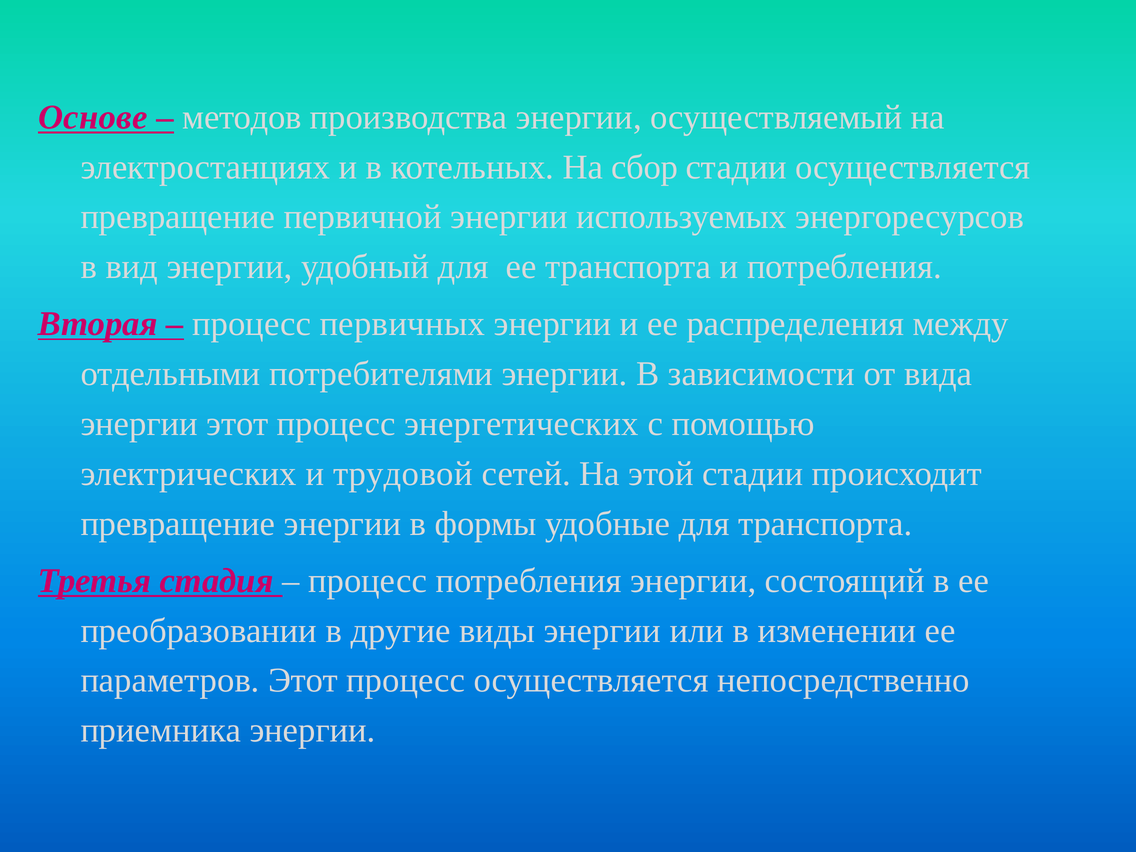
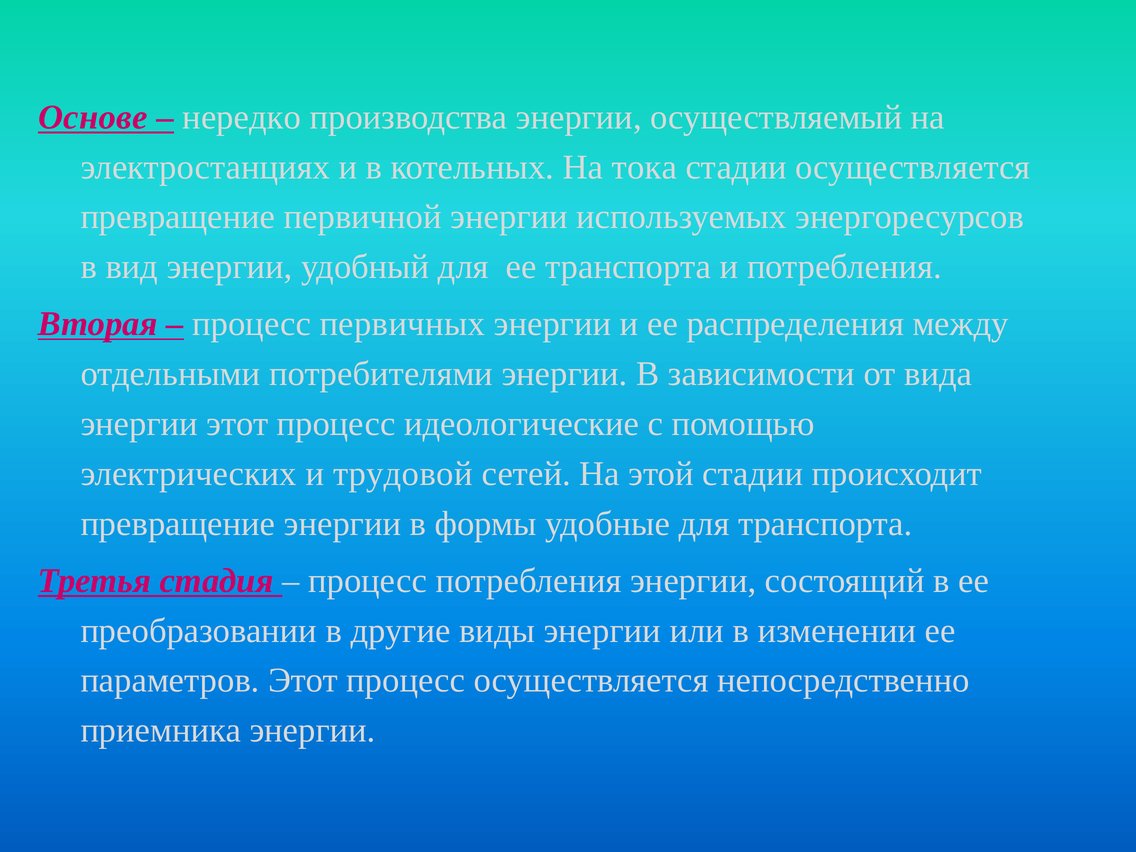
методов: методов -> нередко (242, 117)
сбор: сбор -> тока (644, 167)
энергетических: энергетических -> идеологические (522, 424)
